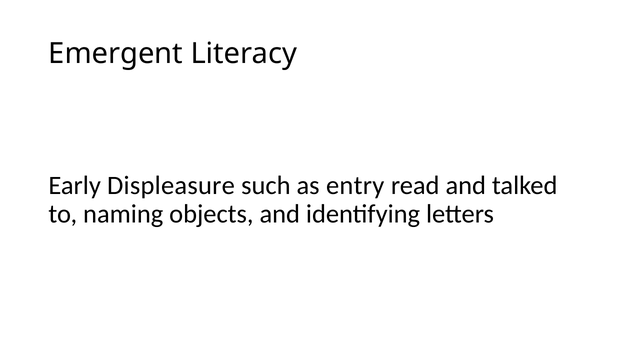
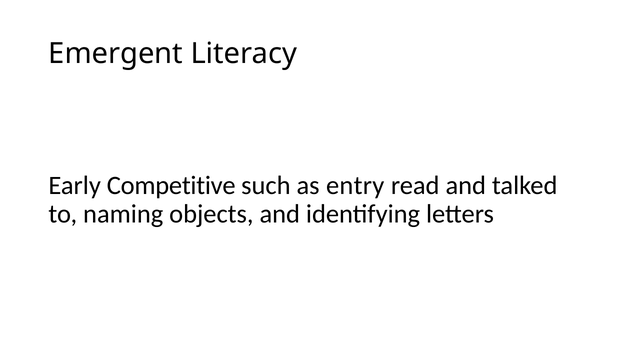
Displeasure: Displeasure -> Competitive (171, 185)
